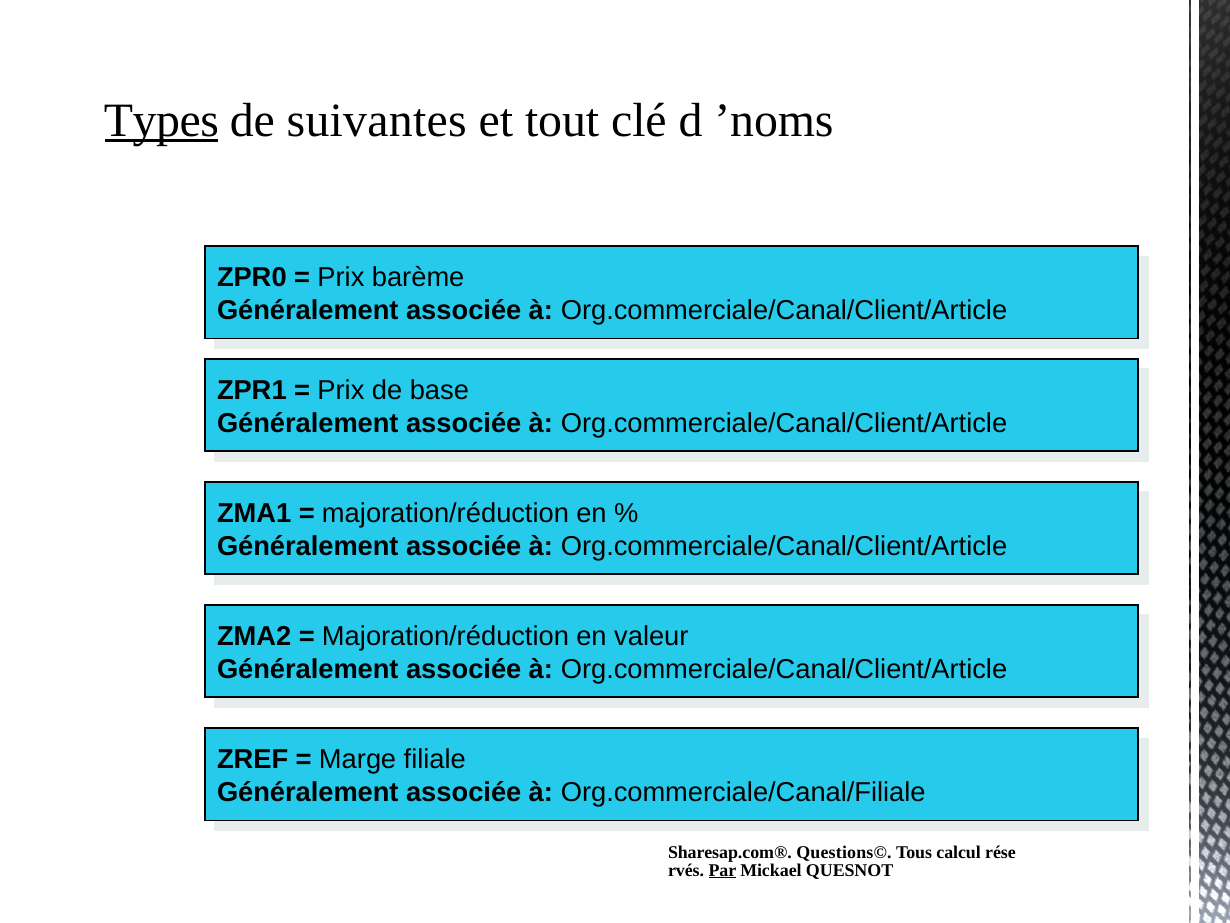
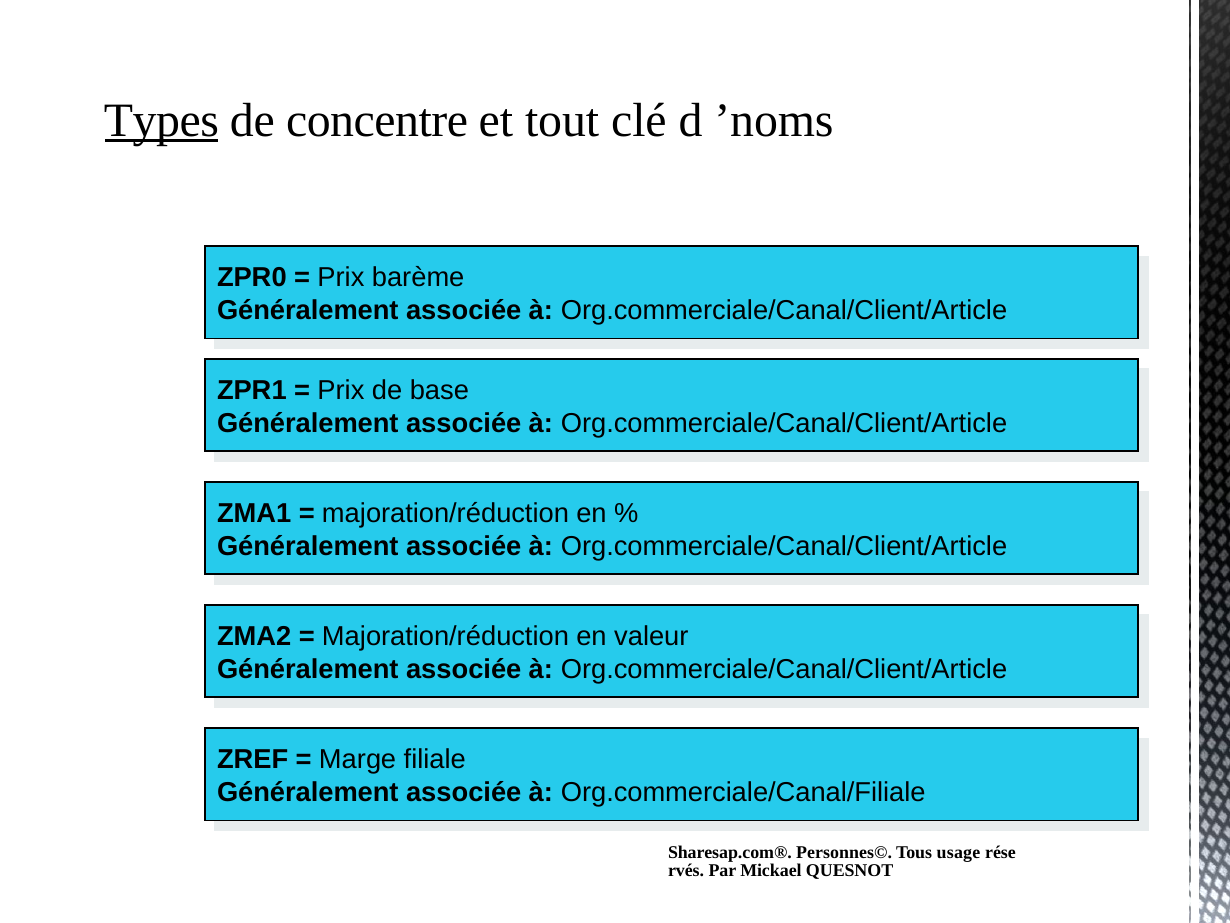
suivantes: suivantes -> concentre (377, 120)
Questions©: Questions© -> Personnes© (844, 852)
calcul: calcul -> usage (959, 852)
Par underline: present -> none (722, 870)
